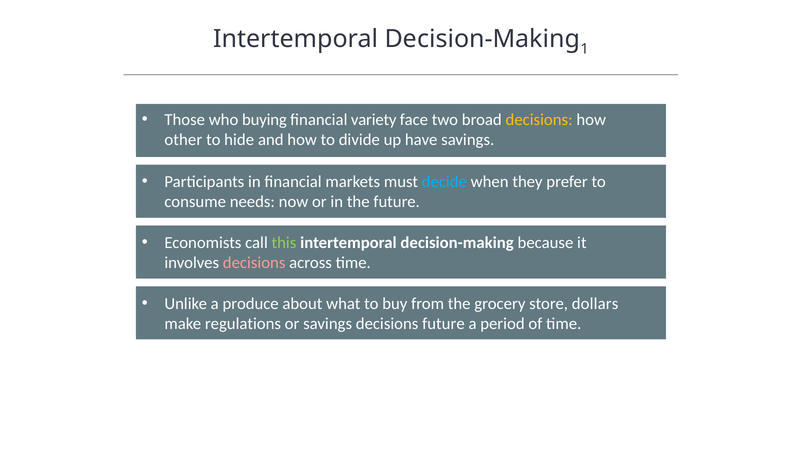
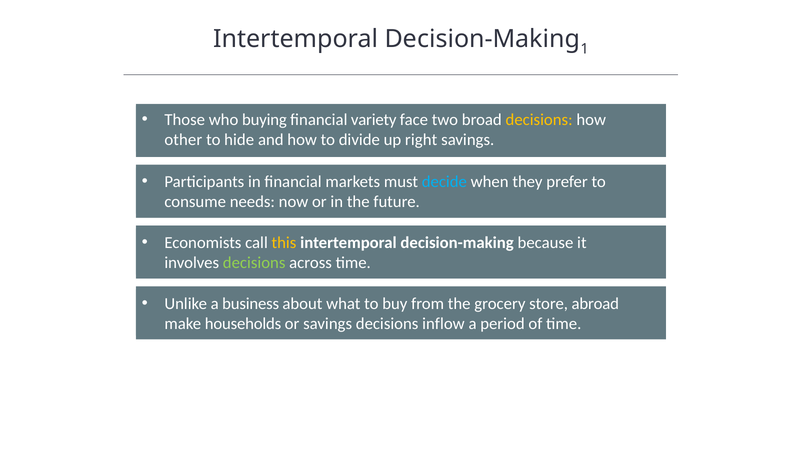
have: have -> right (421, 140)
this colour: light green -> yellow (284, 243)
decisions colour: pink -> light green (254, 263)
produce: produce -> business (251, 304)
dollars: dollars -> abroad (595, 304)
regulations: regulations -> households (243, 324)
decisions future: future -> inflow (443, 324)
